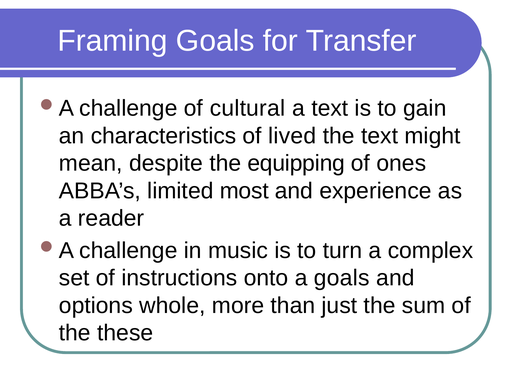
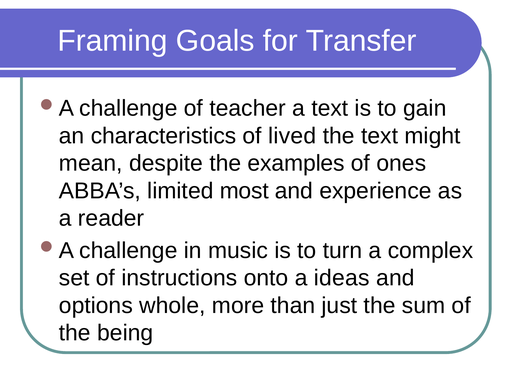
cultural: cultural -> teacher (248, 108)
equipping: equipping -> examples (296, 163)
a goals: goals -> ideas (342, 278)
these: these -> being (125, 333)
